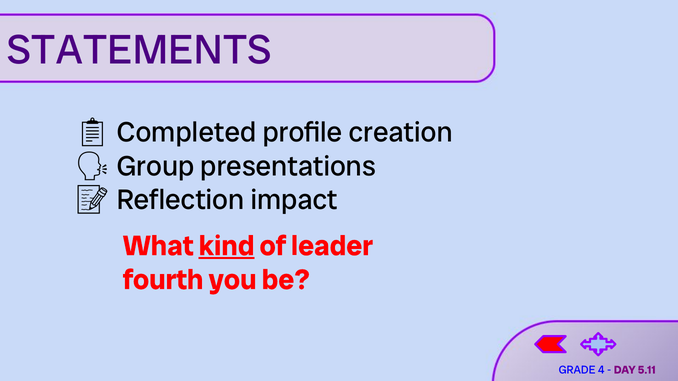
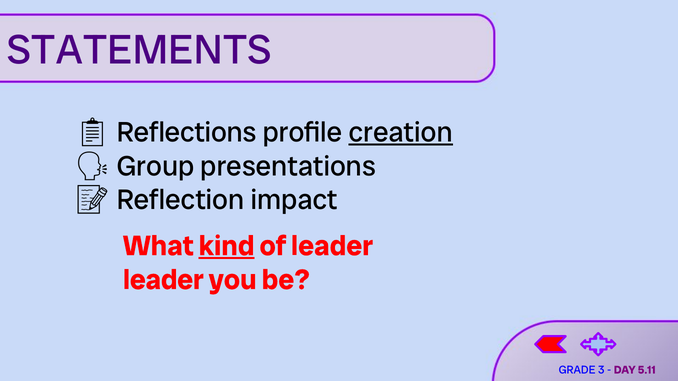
Completed: Completed -> Reflections (187, 133)
creation underline: none -> present (401, 133)
fourth: fourth -> leader (163, 280)
4: 4 -> 3 (601, 370)
